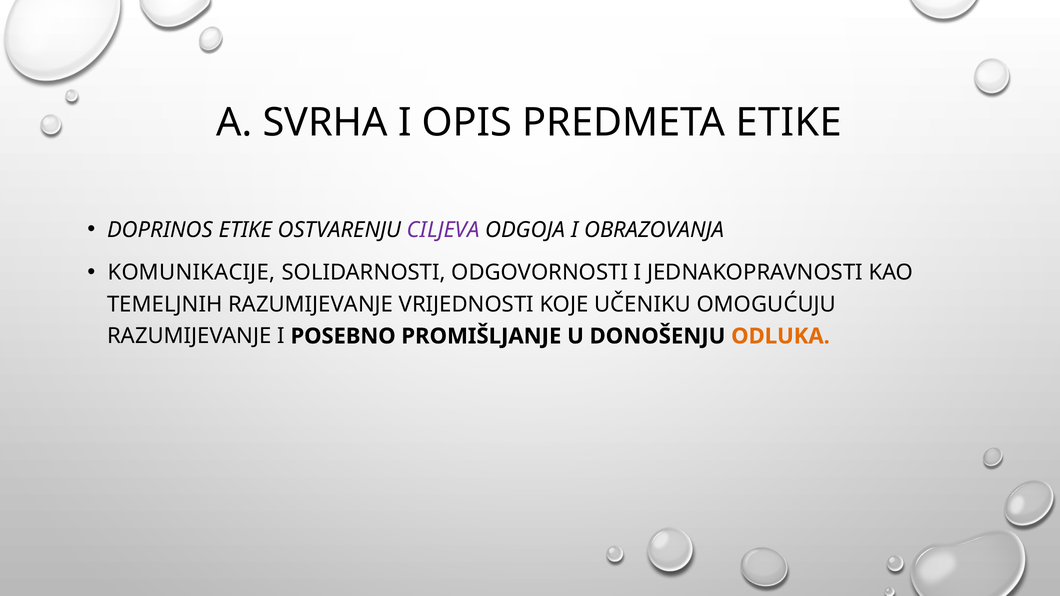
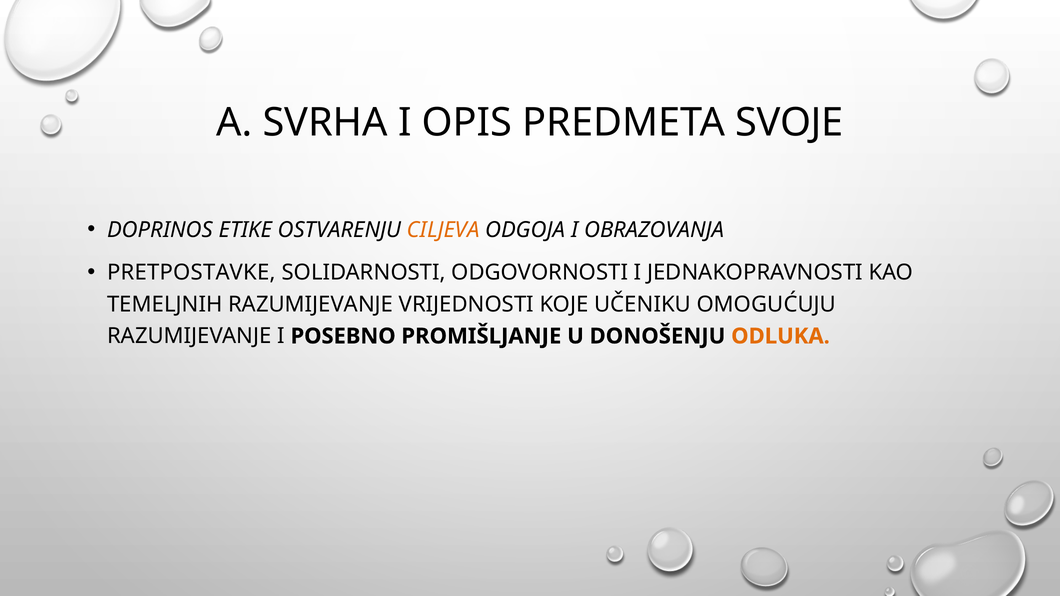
PREDMETA ETIKE: ETIKE -> SVOJE (789, 123)
CILJEVA colour: purple -> orange (443, 230)
KOMUNIKACIJE: KOMUNIKACIJE -> PRETPOSTAVKE (191, 273)
